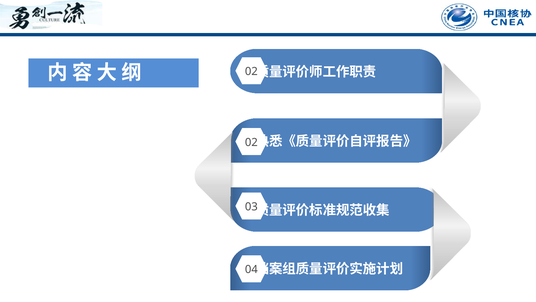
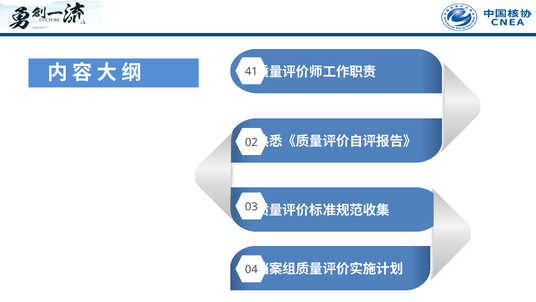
02: 02 -> 41 (251, 71)
